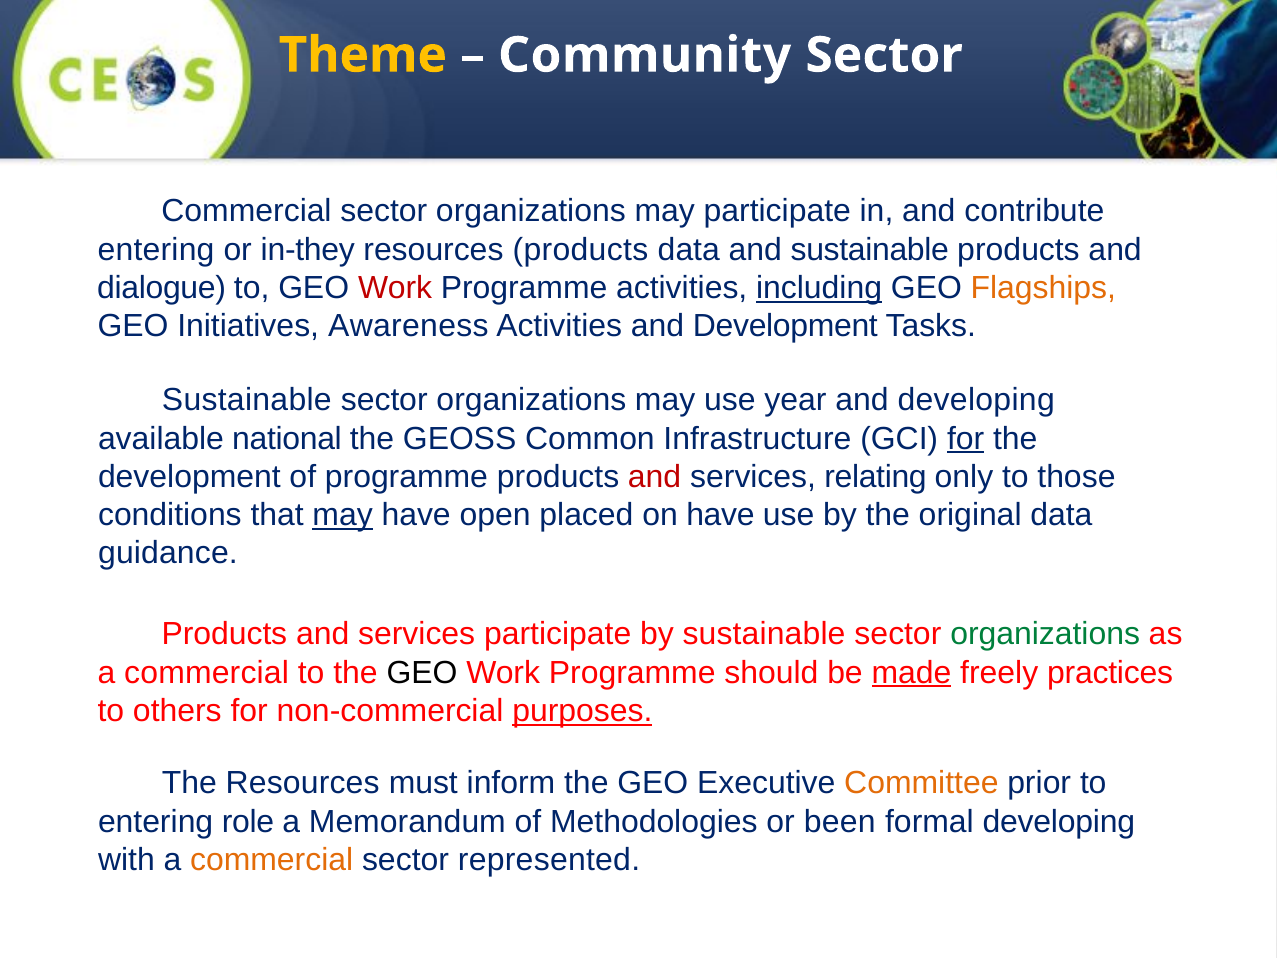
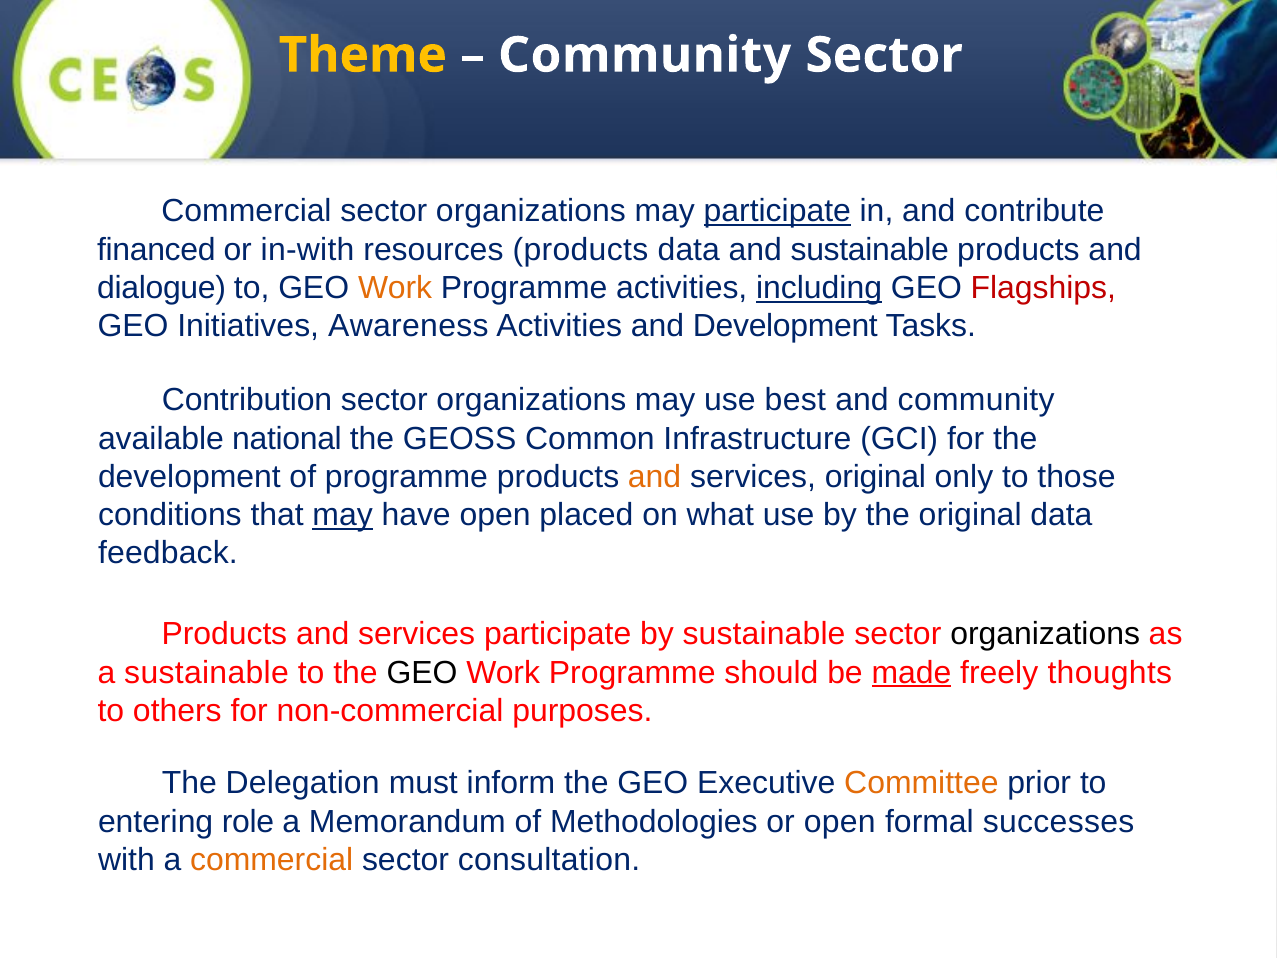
participate underline: none -> present (777, 211)
entering: entering -> financed (156, 249)
in-they: in-they -> in-with (308, 249)
Work colour: red -> orange (395, 288)
Flagships colour: orange -> red (1043, 288)
Sustainable: Sustainable -> Contribution (247, 400)
year: year -> best (795, 400)
and developing: developing -> community (976, 400)
for underline: present -> none (966, 438)
and colour: red -> orange (655, 477)
services relating: relating -> original (875, 477)
on have: have -> what (720, 515)
guidance: guidance -> feedback (168, 553)
organizations colour: green -> black (1045, 634)
commercial: commercial -> sustainable (207, 673)
practices: practices -> thoughts (1110, 673)
purposes underline: present -> none (582, 711)
The Resources: Resources -> Delegation (303, 783)
or been: been -> open (840, 821)
formal developing: developing -> successes (1059, 821)
represented: represented -> consultation (549, 860)
